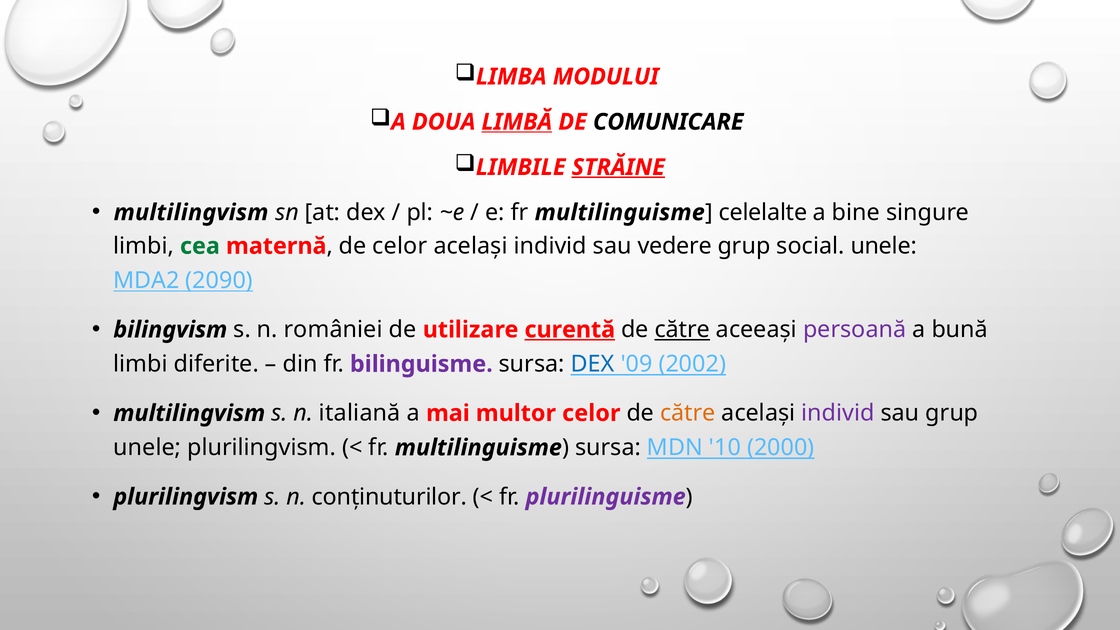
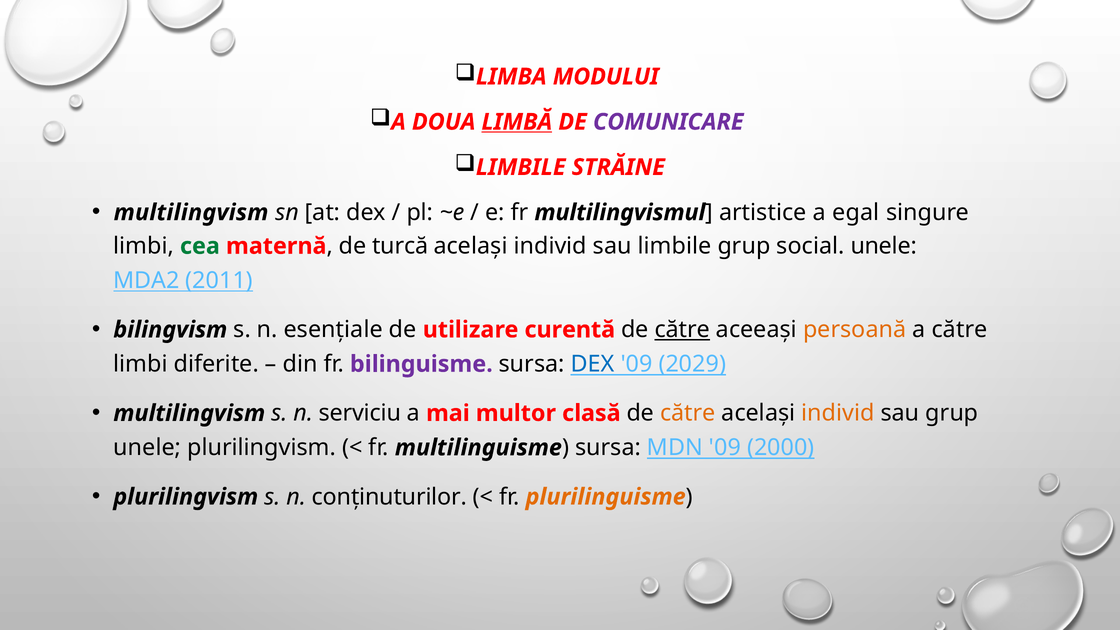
COMUNICARE colour: black -> purple (668, 122)
STRĂINE underline: present -> none (618, 167)
e fr multilinguisme: multilinguisme -> multilingvismul (620, 213)
celelalte: celelalte -> artistice (763, 213)
bine: bine -> egal (856, 213)
de celor: celor -> turcă (400, 246)
sau vedere: vedere -> limbile (675, 246)
2090: 2090 -> 2011 (219, 281)
româniei: româniei -> esențiale (333, 330)
curentă underline: present -> none (570, 330)
persoană colour: purple -> orange (855, 330)
a bună: bună -> către (960, 330)
2002: 2002 -> 2029 (692, 364)
italiană: italiană -> serviciu (360, 413)
multor celor: celor -> clasă (591, 413)
individ colour: purple -> orange (838, 413)
MDN 10: 10 -> 09 (725, 448)
plurilinguisme colour: purple -> orange (606, 497)
